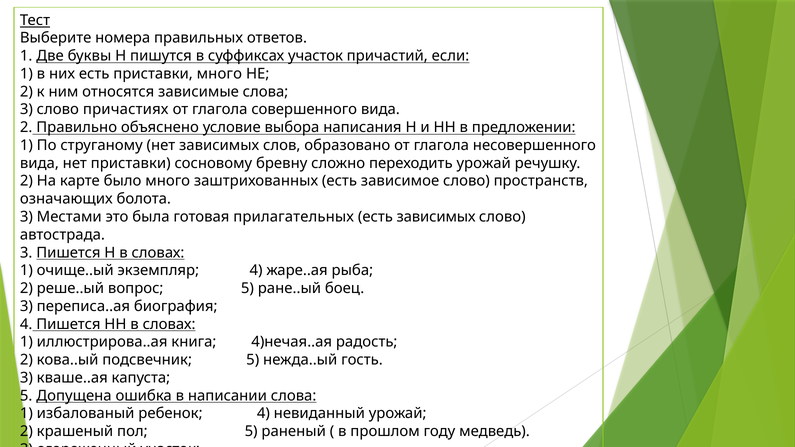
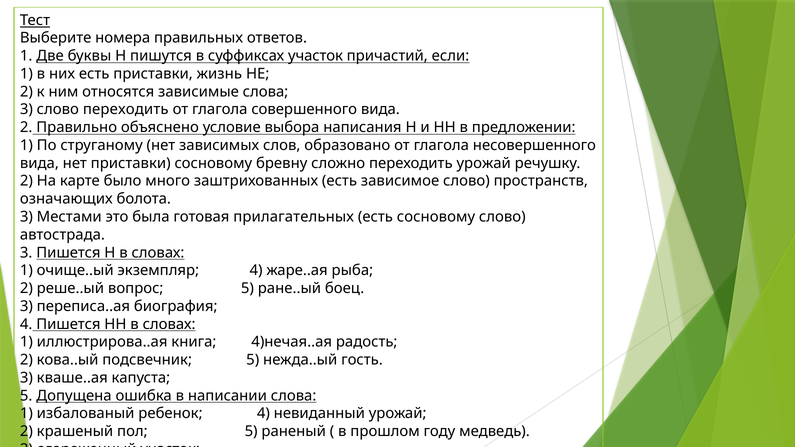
приставки много: много -> жизнь (219, 74)
слово причастиях: причастиях -> переходить (126, 110)
есть зависимых: зависимых -> сосновому (436, 217)
